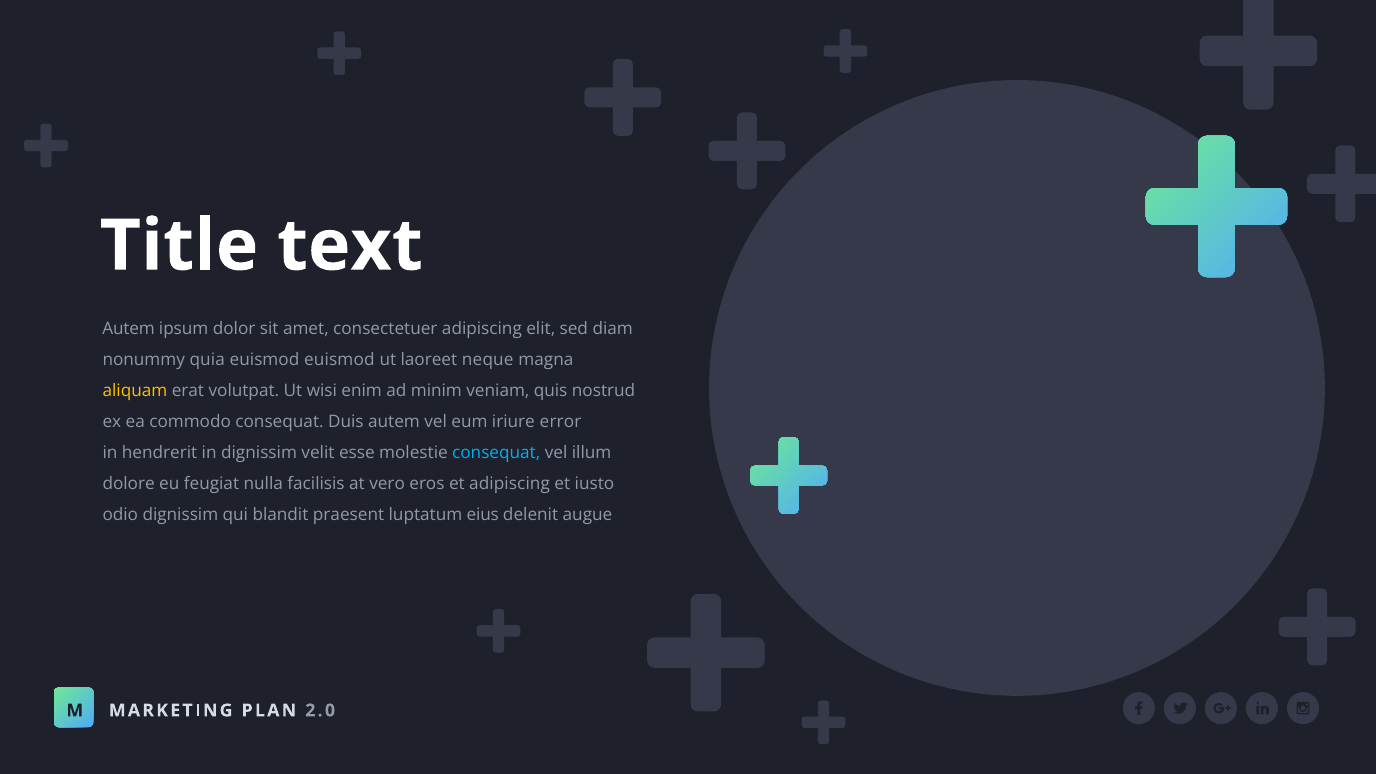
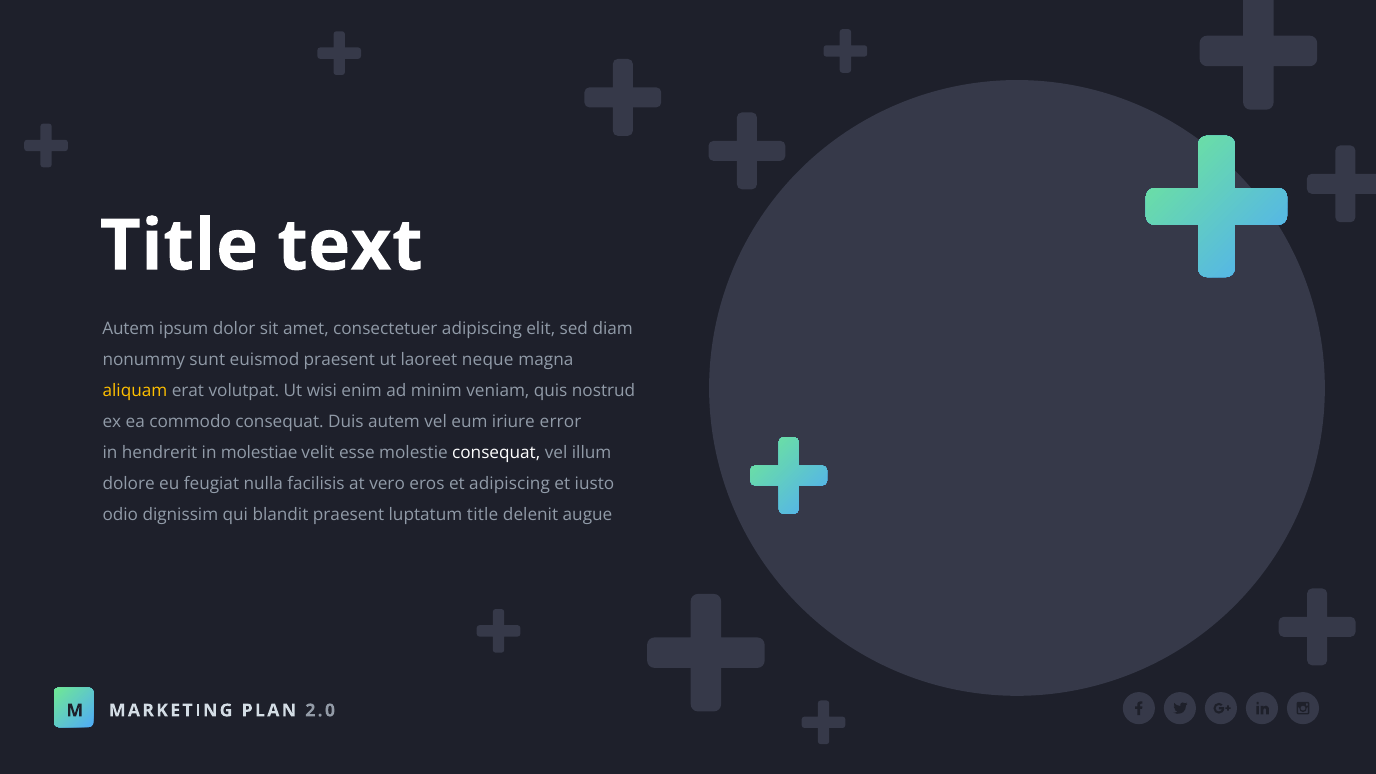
quia: quia -> sunt (207, 360)
euismod euismod: euismod -> praesent (339, 360)
in dignissim: dignissim -> molestiae (259, 453)
consequat colour: light blue -> white (496, 453)
luptatum eius: eius -> title (483, 515)
